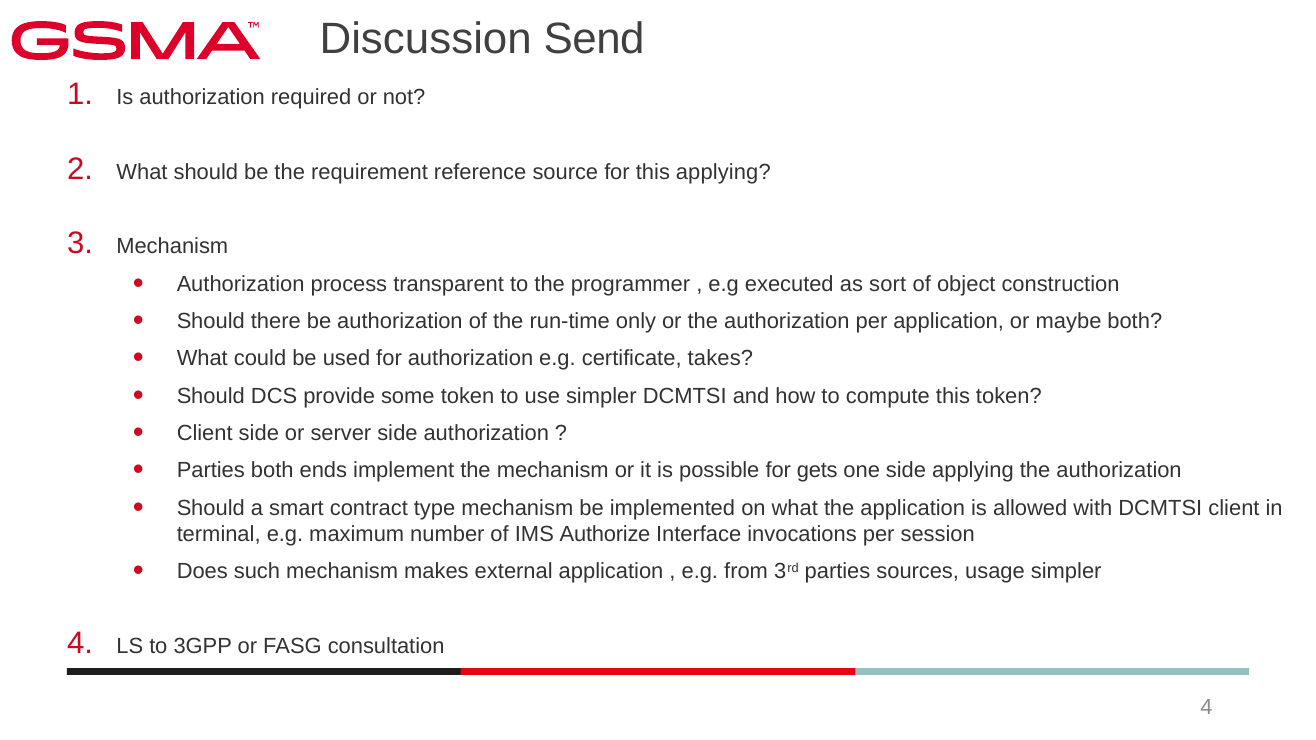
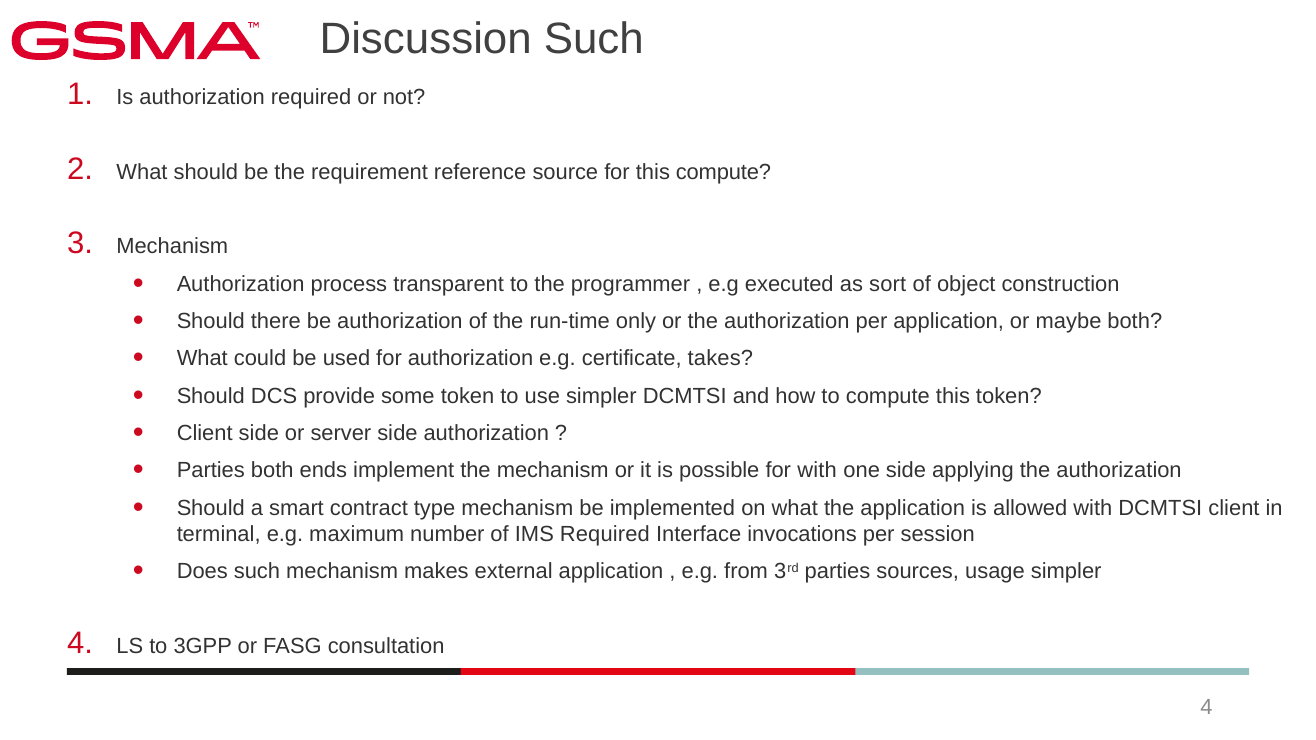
Discussion Send: Send -> Such (594, 39)
this applying: applying -> compute (723, 172)
for gets: gets -> with (817, 471)
IMS Authorize: Authorize -> Required (605, 534)
